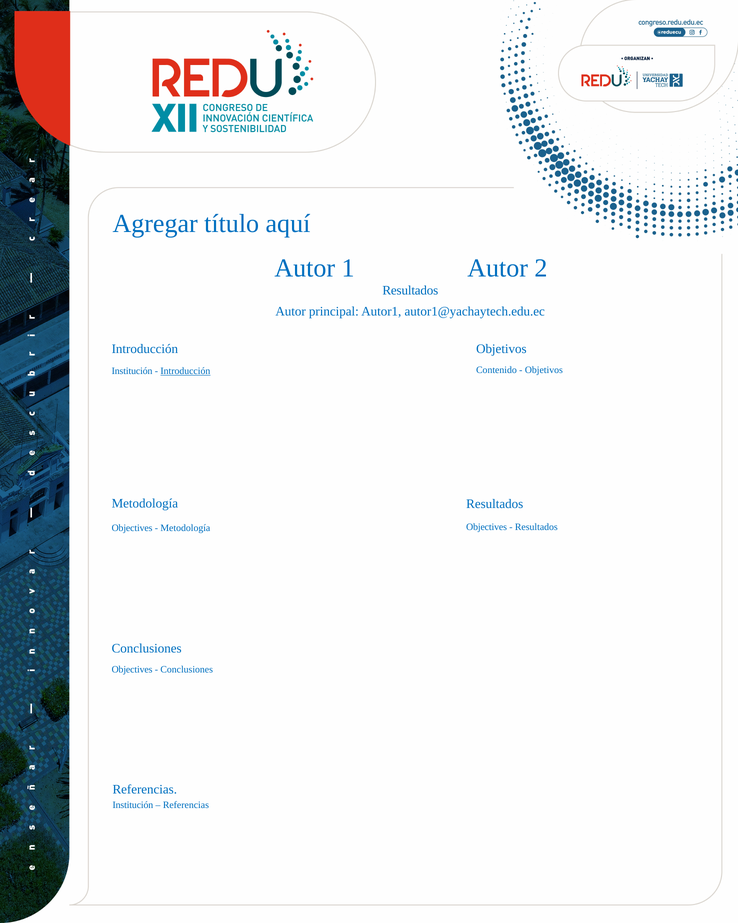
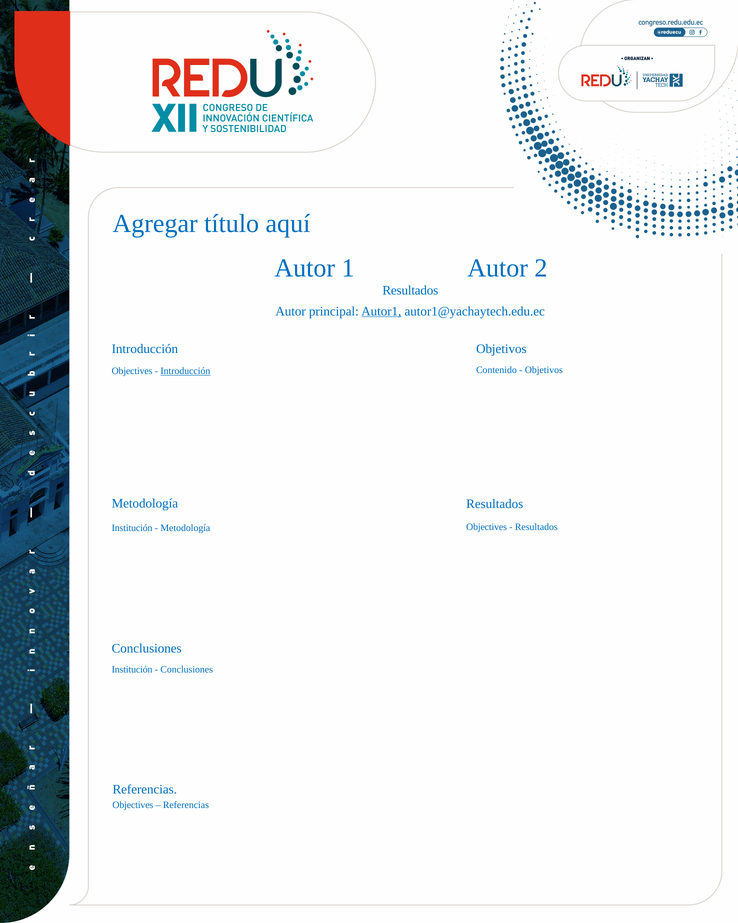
Autor1 underline: none -> present (381, 311)
Institución: Institución -> Objectives (132, 371)
Objectives: Objectives -> Institución (132, 528)
Objectives: Objectives -> Institución (132, 669)
Institución: Institución -> Objectives (133, 805)
